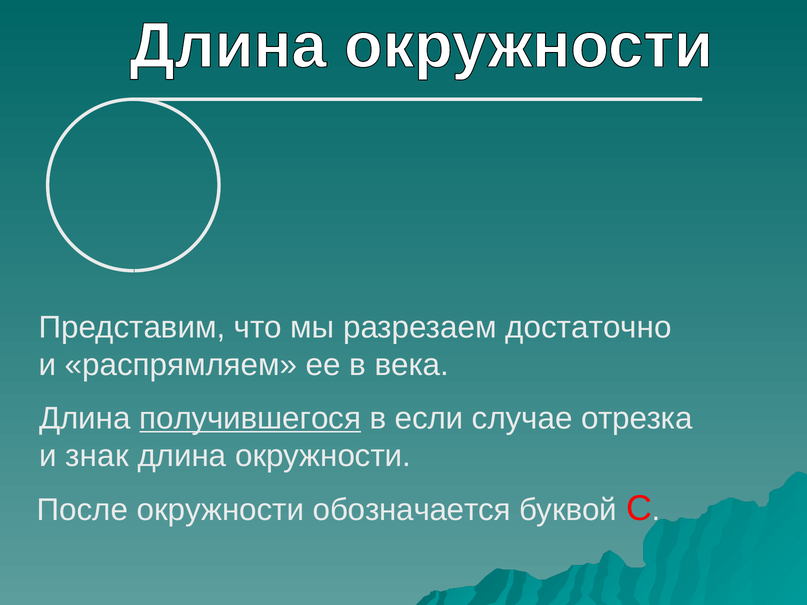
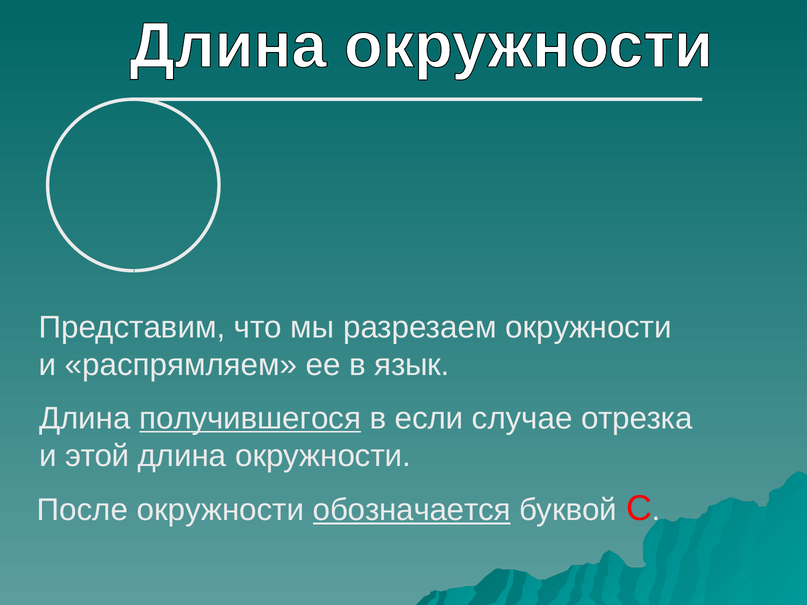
разрезаем достаточно: достаточно -> окружности (589, 328)
века: века -> язык (412, 365)
знак: знак -> этой (97, 456)
обозначается underline: none -> present (412, 510)
